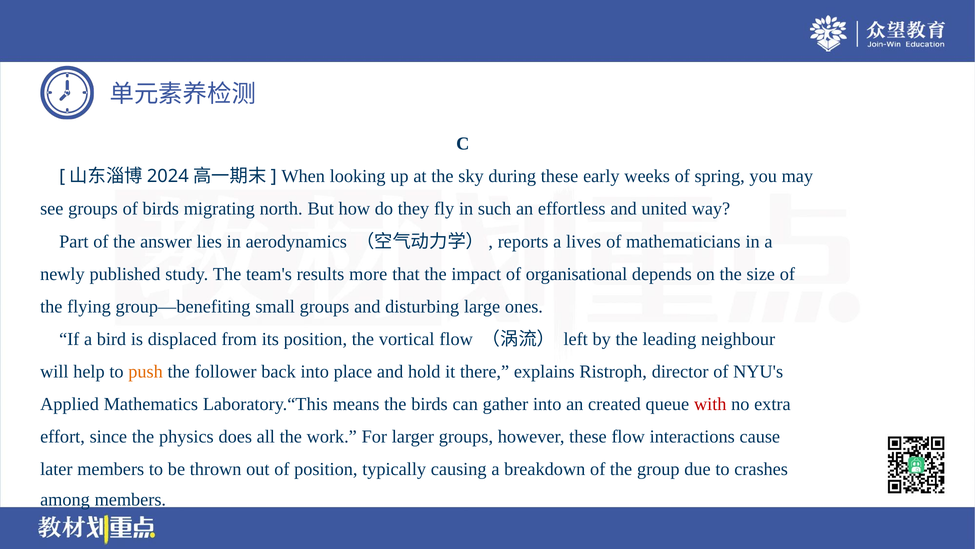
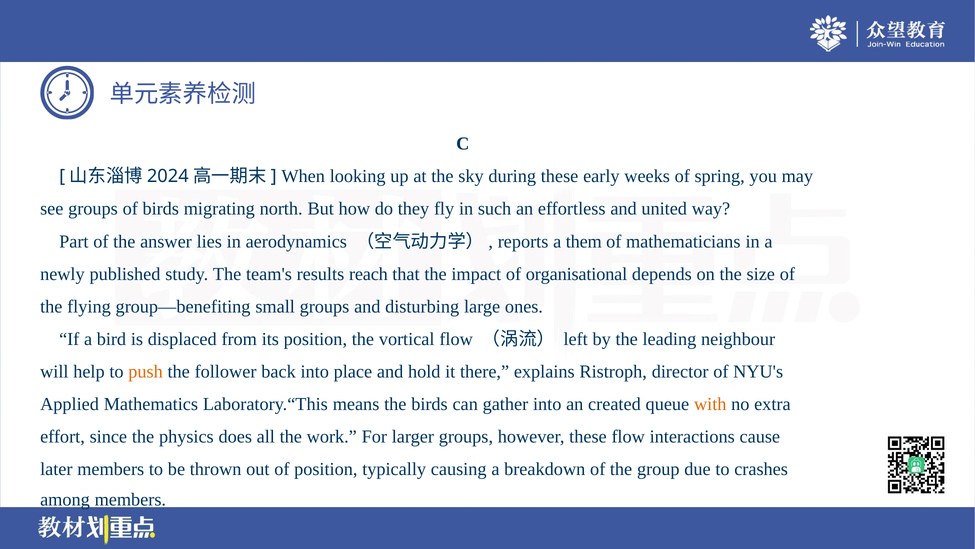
lives: lives -> them (584, 241)
more: more -> reach (368, 274)
with colour: red -> orange (710, 404)
